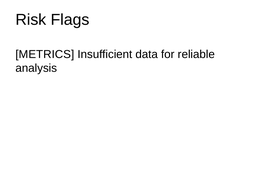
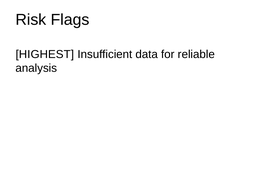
METRICS: METRICS -> HIGHEST (45, 54)
